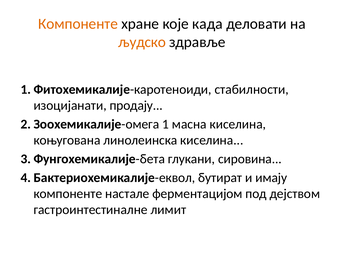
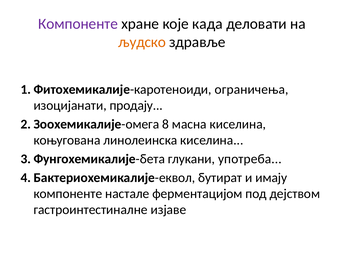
Компоненте colour: orange -> purple (78, 24)
стабилности: стабилности -> ограничења (252, 90)
1: 1 -> 8 (166, 124)
сировина: сировина -> употреба (250, 159)
лимит: лимит -> изјаве (168, 210)
